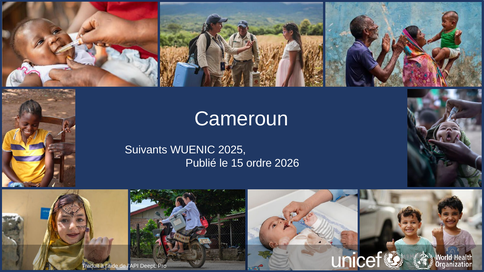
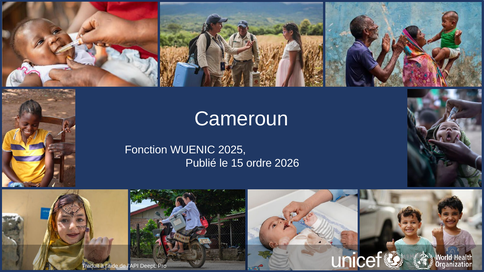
Suivants: Suivants -> Fonction (146, 150)
